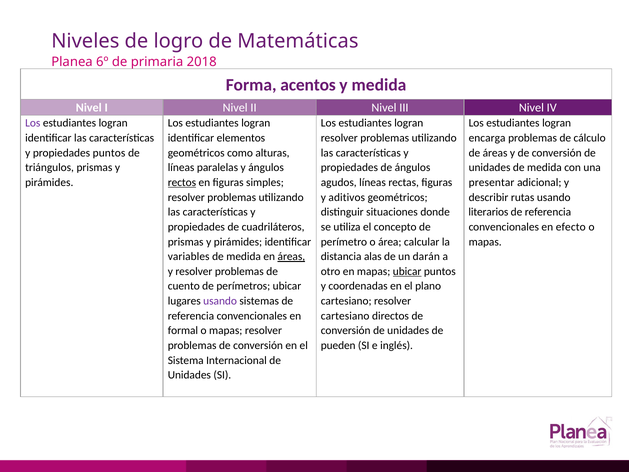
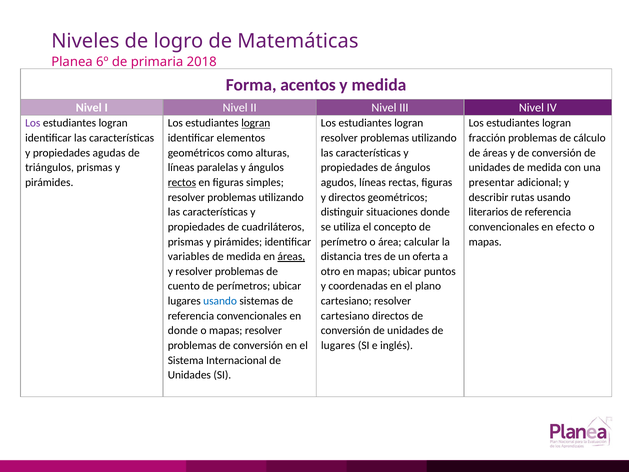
logran underline: none -> present (256, 123)
encarga: encarga -> fracción (487, 138)
propiedades puntos: puntos -> agudas (109, 153)
y aditivos: aditivos -> directos (347, 197)
alas: alas -> tres (373, 256)
darán: darán -> oferta (426, 256)
ubicar underline: present -> none (407, 271)
usando colour: purple -> blue (220, 301)
formal: formal -> donde (183, 330)
pueden: pueden -> lugares (338, 345)
